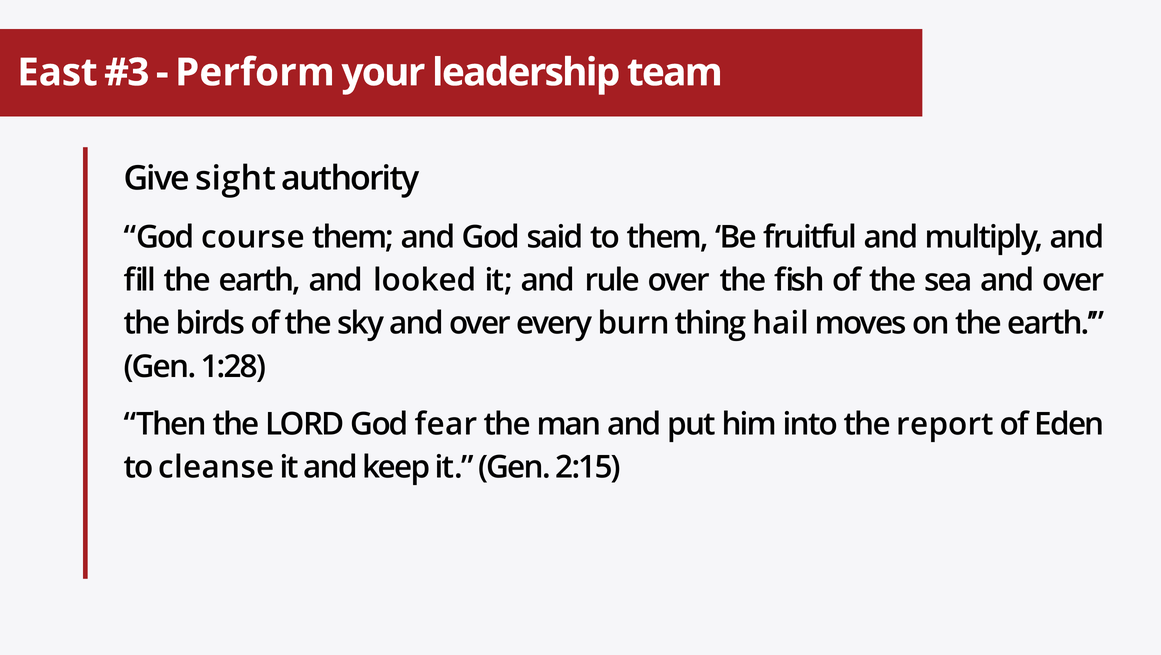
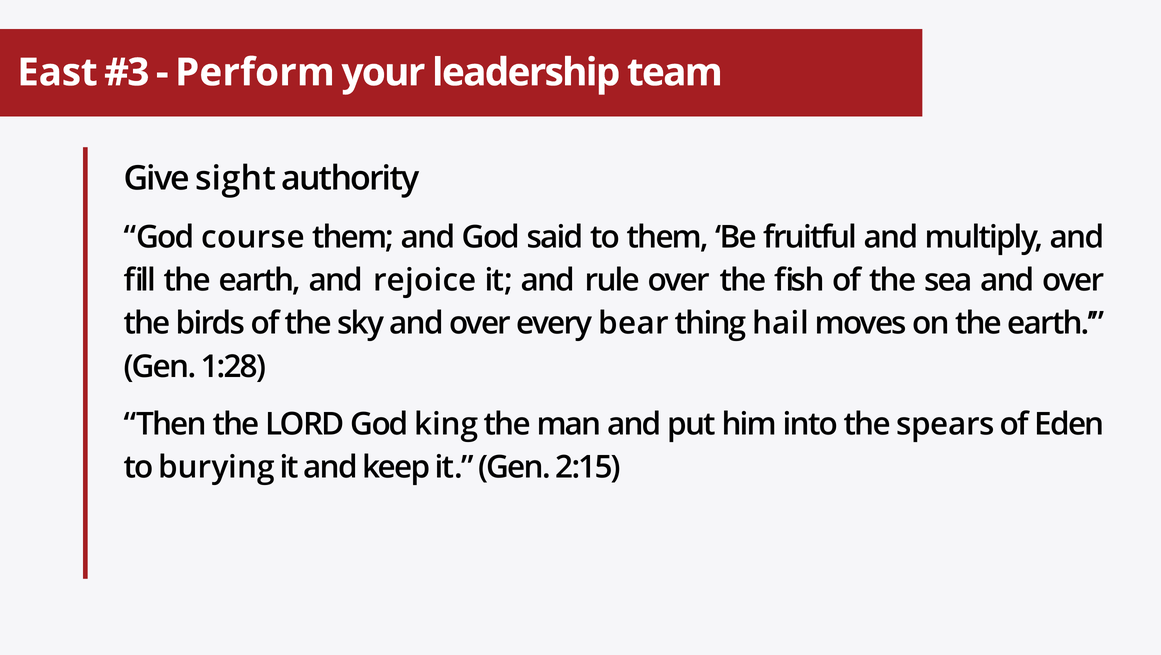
looked: looked -> rejoice (425, 280)
burn: burn -> bear (633, 323)
fear: fear -> king (446, 424)
report: report -> spears (945, 424)
cleanse: cleanse -> burying (217, 467)
